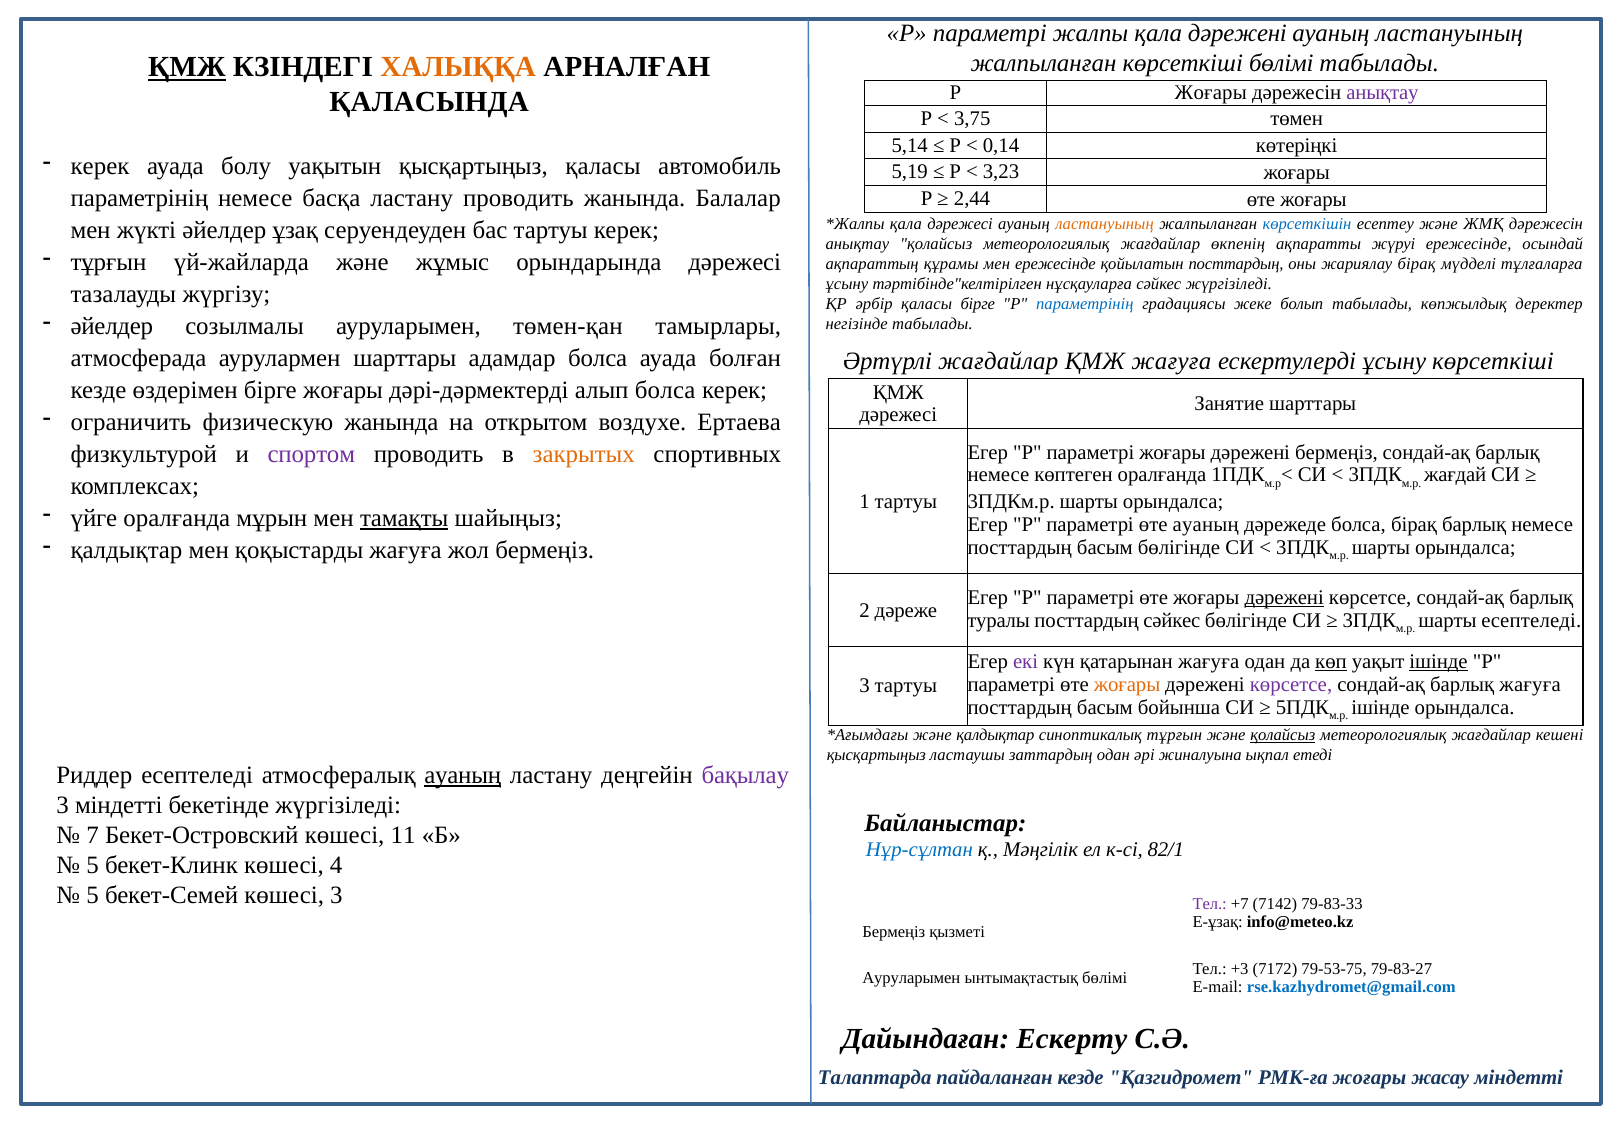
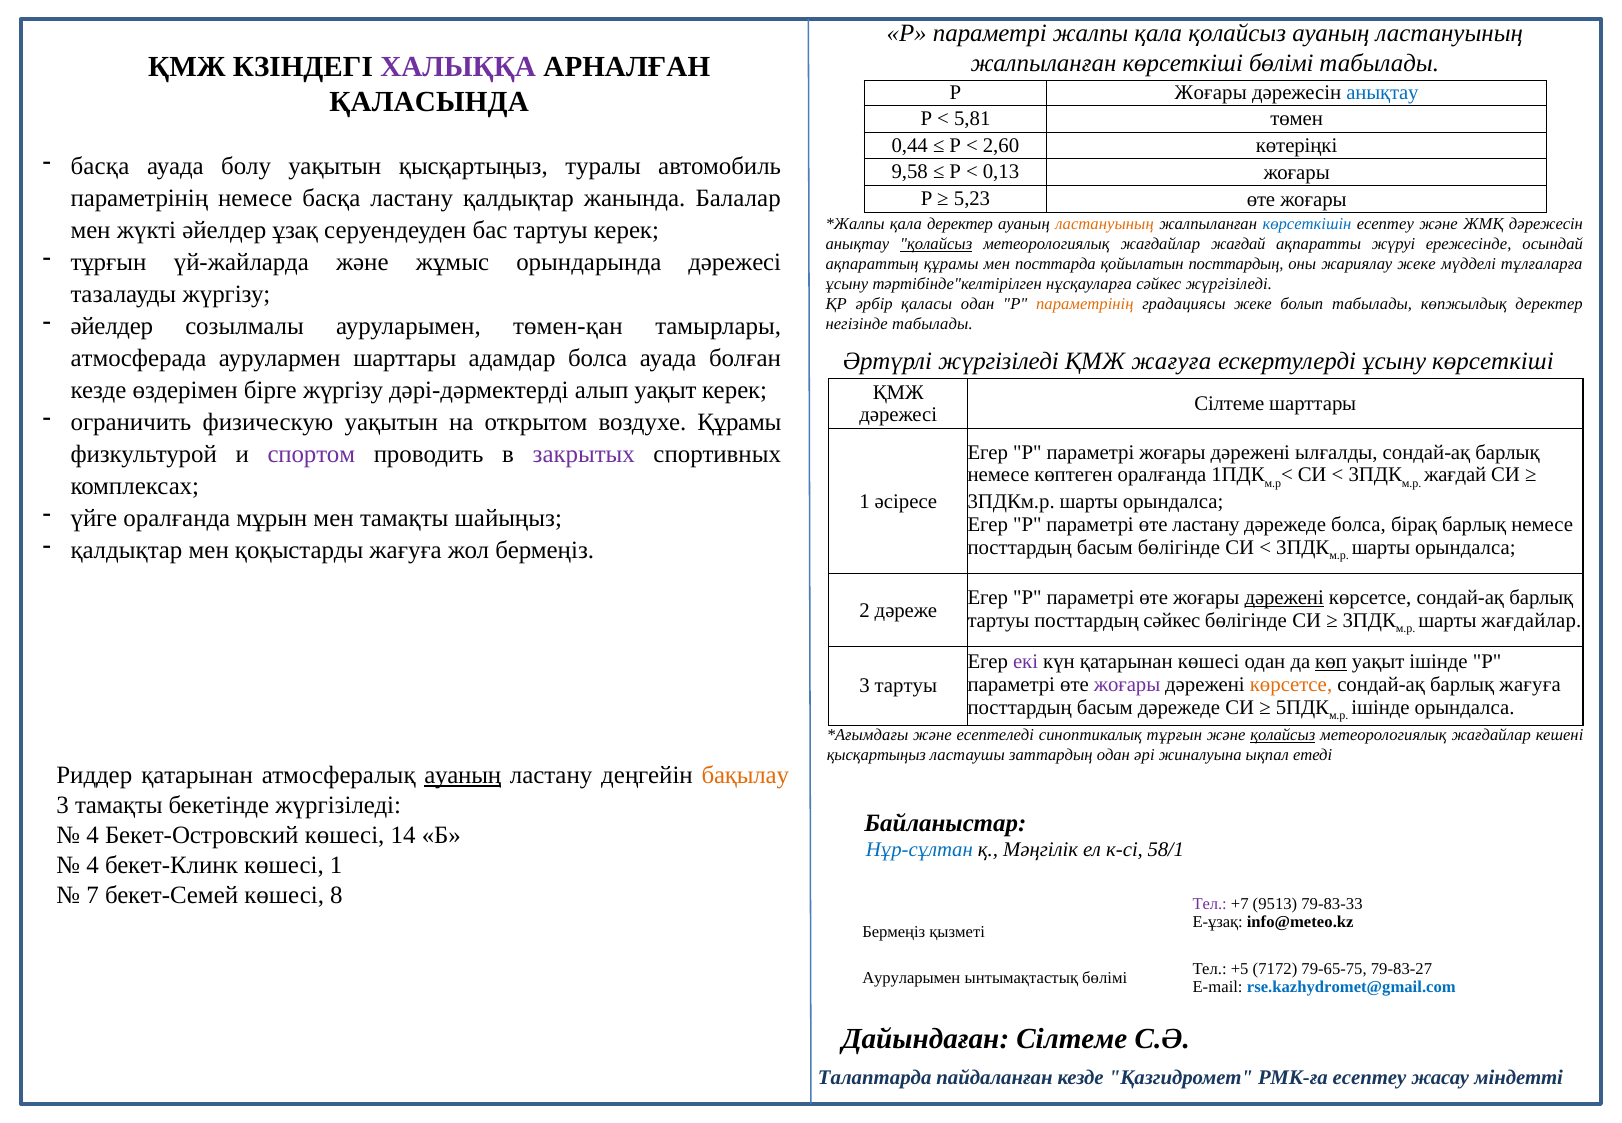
қала дәрежені: дәрежені -> қолайсыз (1237, 33)
ҚМЖ underline: present -> none (187, 67)
ХАЛЫҚҚА colour: orange -> purple (458, 67)
анықтау colour: purple -> blue (1382, 93)
3,75: 3,75 -> 5,81 (972, 119)
5,14: 5,14 -> 0,44 (910, 145)
0,14: 0,14 -> 2,60 (1001, 145)
керек: керек -> басқа (100, 166)
қысқартыңыз қаласы: қаласы -> туралы (603, 166)
5,19: 5,19 -> 9,58 (910, 172)
3,23: 3,23 -> 0,13 (1001, 172)
ластану проводить: проводить -> қалдықтар (518, 198)
2,44: 2,44 -> 5,23 (972, 199)
қала дәрежесі: дәрежесі -> деректер (960, 224)
қолайсыз underline: none -> present (936, 244)
жағдайлар өкпенің: өкпенің -> жағдай (1238, 244)
мен ережесінде: ережесінде -> посттарда (1055, 264)
жариялау бірақ: бірақ -> жеке (1417, 264)
қаласы бірге: бірге -> одан (978, 304)
параметрінің colour: blue -> orange (1085, 304)
Әртүрлі жағдайлар: жағдайлар -> жүргізіледі (998, 361)
бірге жоғары: жоғары -> жүргізу (343, 390)
алып болса: болса -> уақыт (665, 390)
Занятие: Занятие -> Сілтеме (1229, 404)
физическую жанында: жанында -> уақытын (391, 422)
воздухе Ертаева: Ертаева -> Құрамы (739, 422)
дәрежені бермеңіз: бермеңіз -> ылғалды (1336, 452)
закрытых colour: orange -> purple (584, 454)
1 тартуы: тартуы -> әсіресе (906, 501)
тамақты underline: present -> none (404, 518)
өте ауаның: ауаның -> ластану (1206, 524)
туралы: туралы -> тартуы (998, 620)
шарты есептеледі: есептеледі -> жағдайлар (1531, 620)
қатарынан жағуға: жағуға -> көшесі (1209, 661)
ішінде underline: present -> none (1439, 661)
жоғары colour: orange -> purple (1127, 684)
көрсетсе colour: purple -> orange (1291, 684)
басым бойынша: бойынша -> дәрежеде (1179, 707)
және қалдықтар: қалдықтар -> есептеледі (995, 735)
Риддер есептеледі: есептеледі -> қатарынан (197, 775)
бақылау colour: purple -> orange (745, 775)
3 міндетті: міндетті -> тамақты (119, 805)
7: 7 -> 4 (93, 835)
11: 11 -> 14 (403, 835)
82/1: 82/1 -> 58/1 (1166, 850)
5: 5 -> 4 (93, 865)
көшесі 4: 4 -> 1 (336, 865)
5: 5 -> 7 (93, 895)
көшесі 3: 3 -> 8 (336, 895)
7142: 7142 -> 9513 (1275, 904)
+3: +3 -> +5 (1240, 969)
79-53-75: 79-53-75 -> 79-65-75 (1334, 969)
Дайындаған Ескерту: Ескерту -> Сілтеме (1072, 1039)
РМК-ға жоғары: жоғары -> есептеу (1370, 1077)
